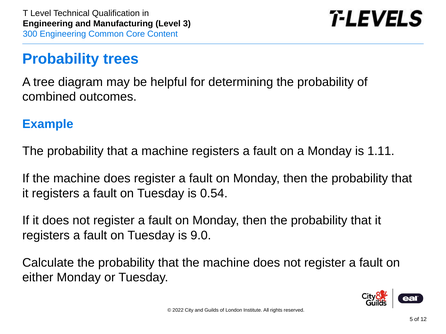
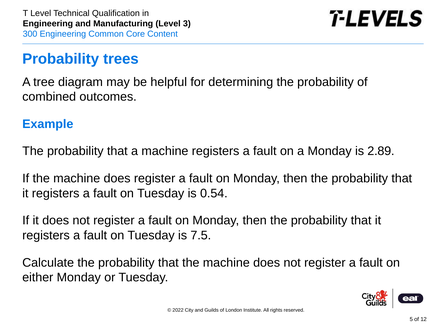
1.11: 1.11 -> 2.89 (381, 151)
9.0: 9.0 -> 7.5 (201, 236)
